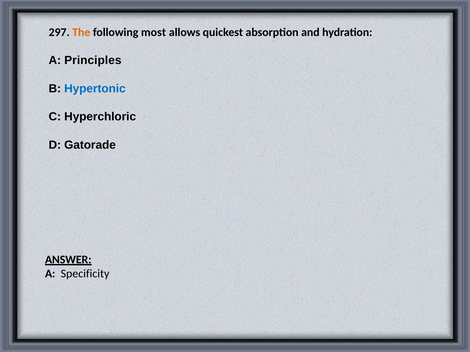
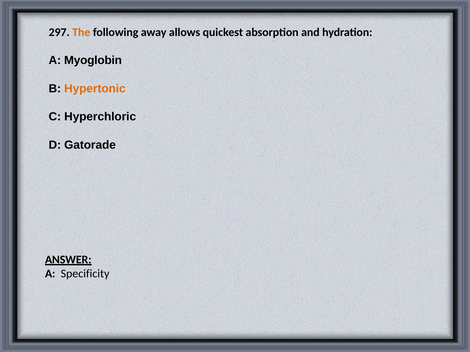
most: most -> away (154, 32)
Principles: Principles -> Myoglobin (93, 60)
Hypertonic colour: blue -> orange (95, 89)
